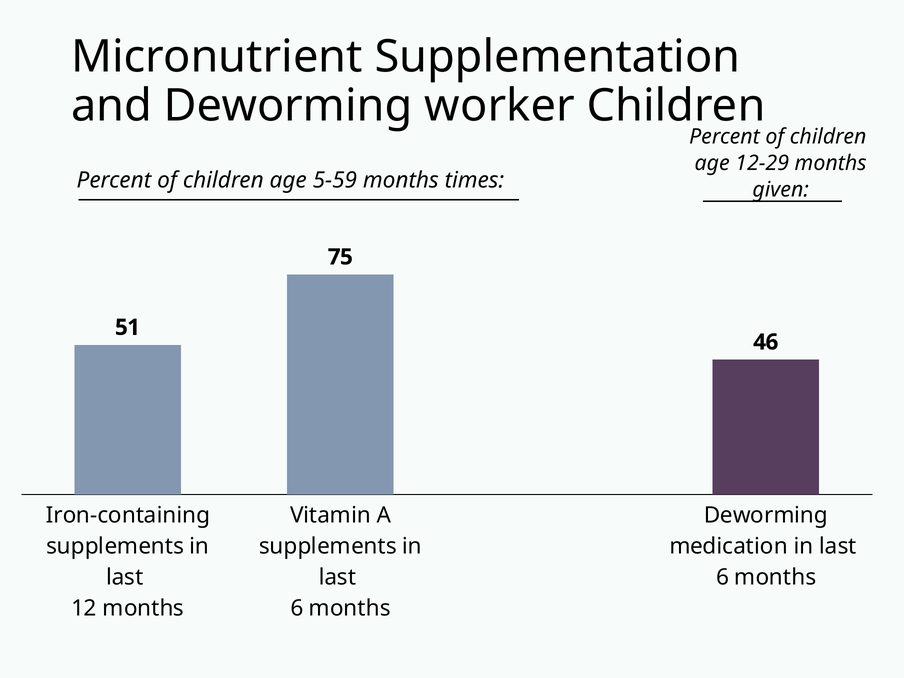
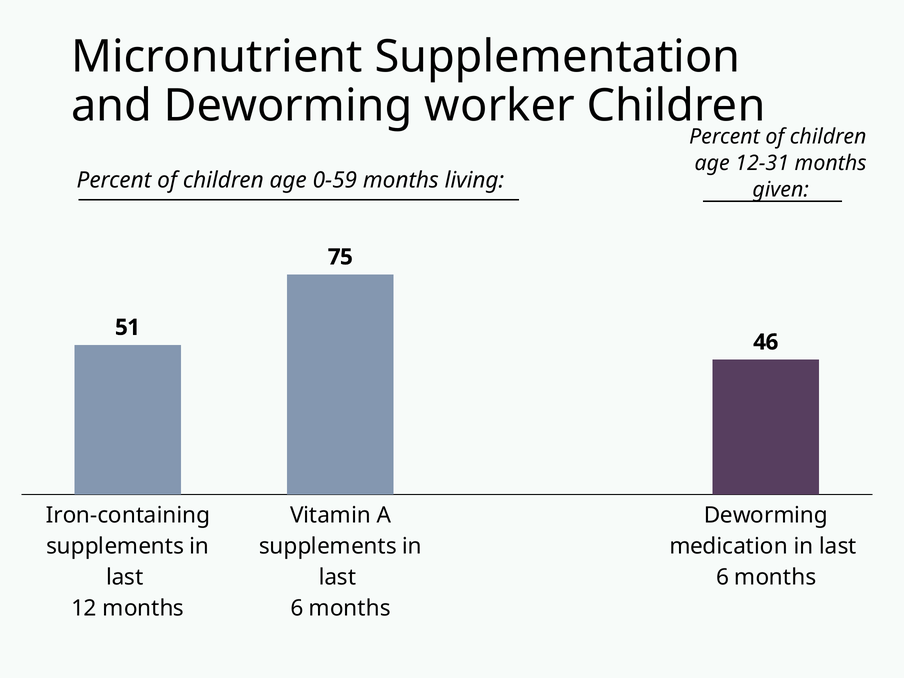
12-29: 12-29 -> 12-31 (762, 163)
5-59: 5-59 -> 0-59 (335, 180)
times: times -> living (474, 180)
